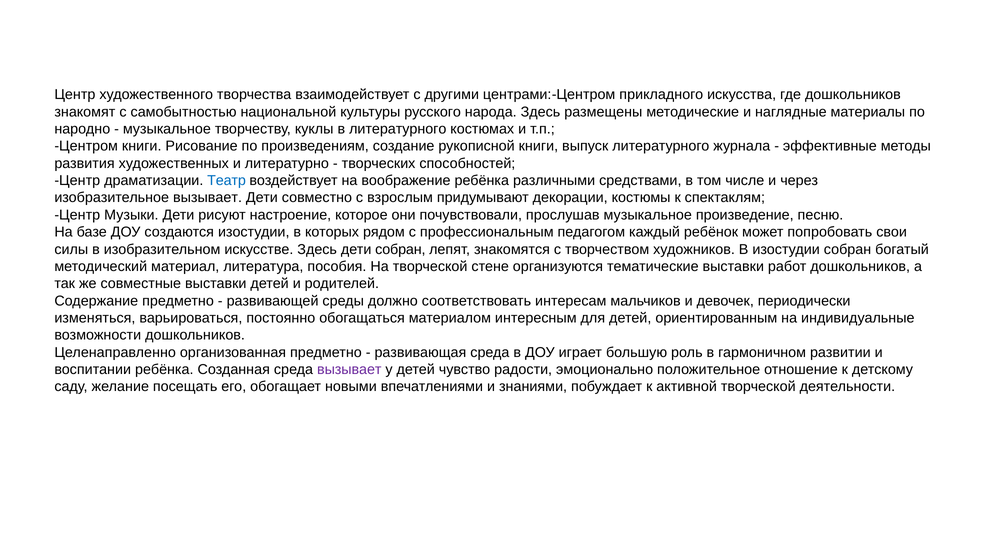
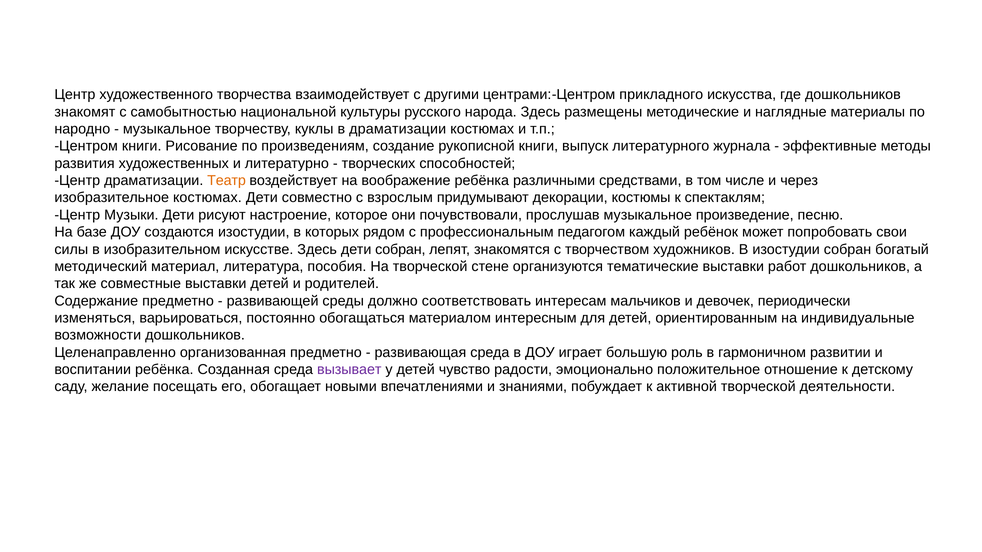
в литературного: литературного -> драматизации (398, 129)
Театр colour: blue -> orange (227, 181)
изобразительное вызывает: вызывает -> костюмах (207, 198)
